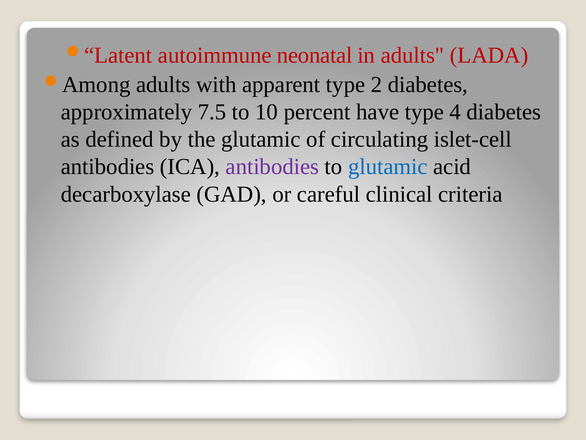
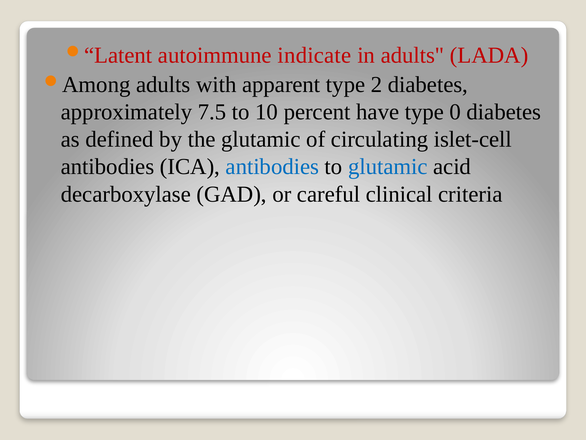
neonatal: neonatal -> indicate (314, 55)
4: 4 -> 0 (455, 112)
antibodies colour: purple -> blue (272, 167)
